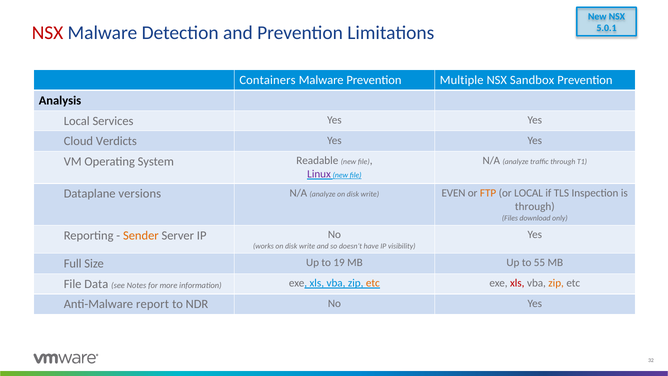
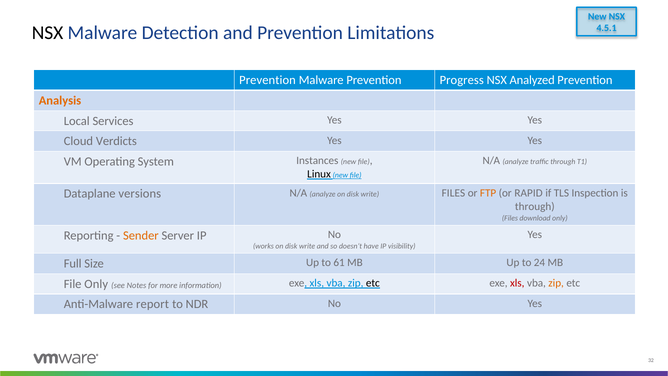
5.0.1: 5.0.1 -> 4.5.1 (607, 28)
NSX colour: red -> black (48, 33)
Containers: Containers -> Prevention (268, 80)
Multiple: Multiple -> Progress (462, 80)
Sandbox: Sandbox -> Analyzed (532, 80)
Analysis colour: black -> orange (60, 101)
Readable: Readable -> Instances (317, 161)
Linux colour: purple -> black (319, 174)
write EVEN: EVEN -> FILES (453, 193)
or LOCAL: LOCAL -> RAPID (529, 193)
19: 19 -> 61 (339, 263)
55: 55 -> 24 (539, 263)
File Data: Data -> Only (96, 284)
etc colour: orange -> black (373, 283)
